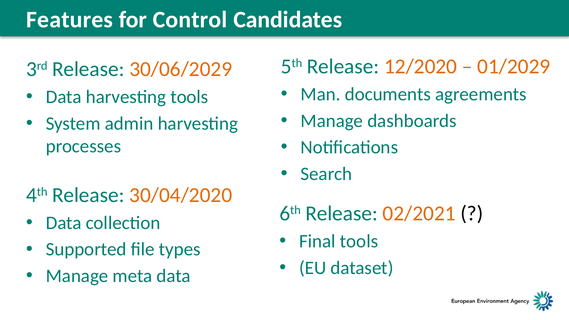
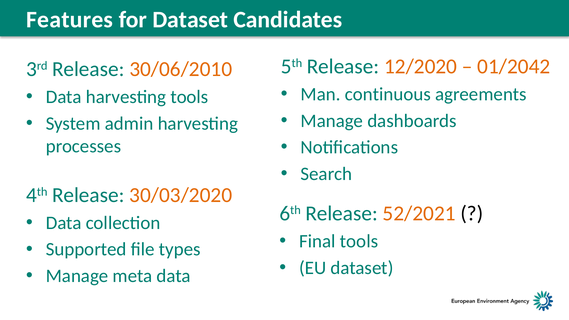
for Control: Control -> Dataset (190, 20)
01/2029: 01/2029 -> 01/2042 (514, 66)
30/06/2029: 30/06/2029 -> 30/06/2010 (181, 69)
documents: documents -> continuous (388, 94)
30/04/2020: 30/04/2020 -> 30/03/2020 (181, 195)
02/2021: 02/2021 -> 52/2021 (419, 213)
